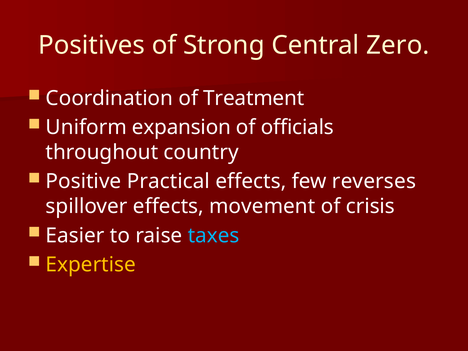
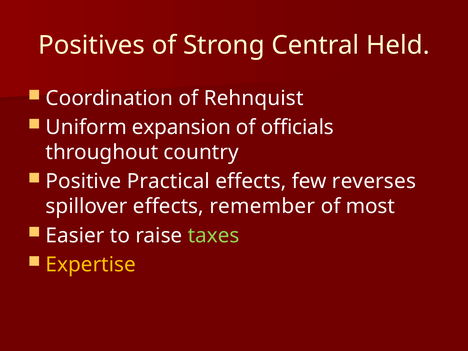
Zero: Zero -> Held (398, 45)
Treatment: Treatment -> Rehnquist (254, 98)
movement: movement -> remember (262, 206)
crisis: crisis -> most (370, 206)
taxes colour: light blue -> light green (214, 236)
